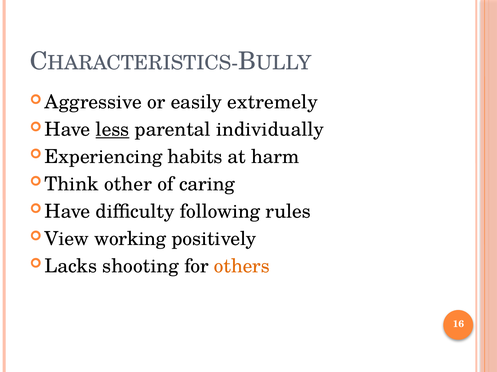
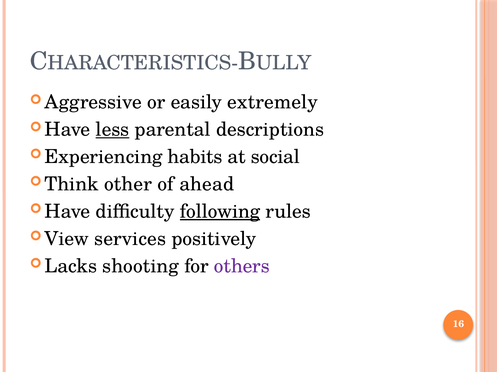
individually: individually -> descriptions (270, 130)
harm: harm -> social (275, 157)
caring: caring -> ahead (207, 184)
following underline: none -> present (220, 212)
working: working -> services (130, 239)
others colour: orange -> purple (242, 267)
